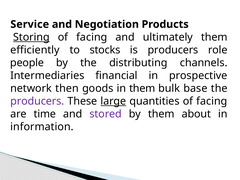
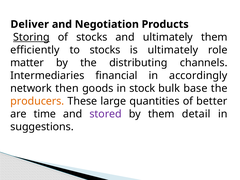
Service: Service -> Deliver (30, 24)
facing: facing -> stocks (92, 37)
is producers: producers -> ultimately (173, 50)
people: people -> matter (27, 63)
prospective: prospective -> accordingly (198, 76)
in them: them -> stock (142, 88)
producers colour: purple -> orange (37, 101)
large underline: present -> none (113, 101)
quantities of facing: facing -> better (212, 101)
about: about -> detail (196, 114)
information: information -> suggestions (42, 127)
